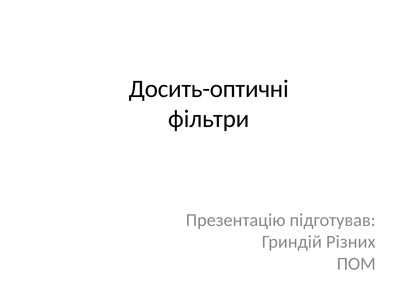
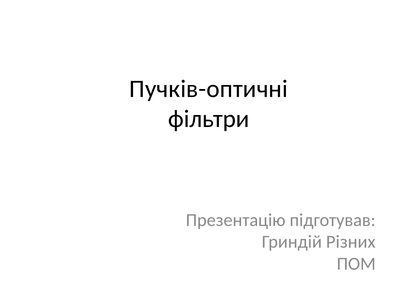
Досить-оптичні: Досить-оптичні -> Пучків-оптичні (209, 89)
